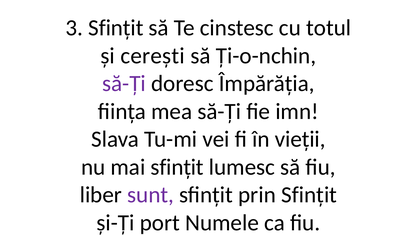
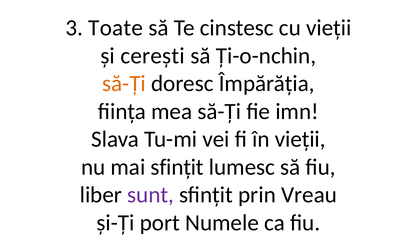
3 Sfințit: Sfințit -> Toate (116, 28)
cu totul: totul -> vieții (329, 28)
să-Ți colour: purple -> orange (124, 83)
prin Sfințit: Sfințit -> Vreau (309, 195)
